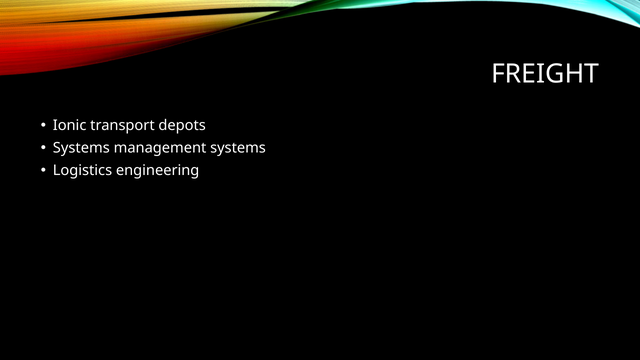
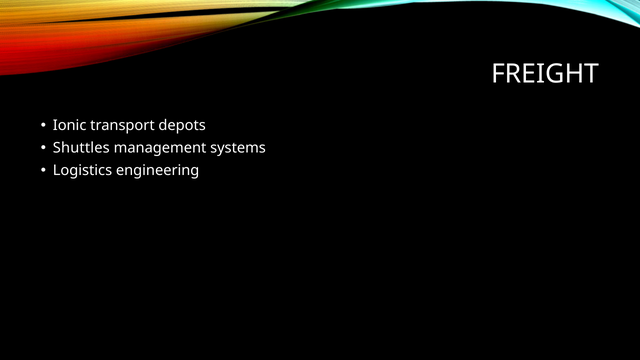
Systems: Systems -> Shuttles (81, 148)
